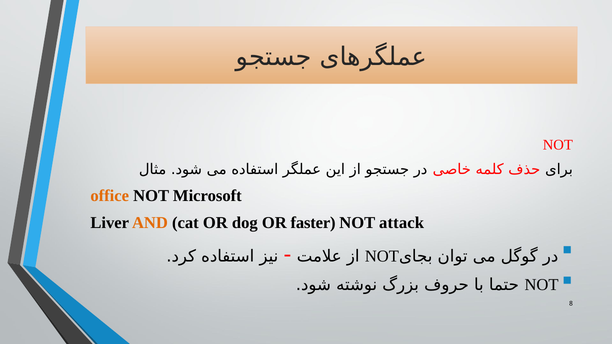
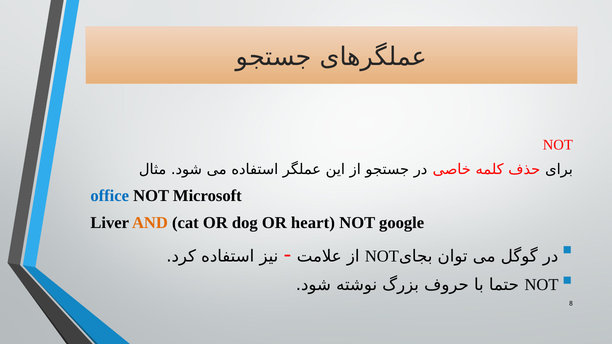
office colour: orange -> blue (110, 196)
faster: faster -> heart (313, 223)
attack: attack -> google (402, 223)
